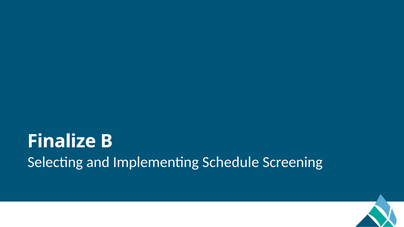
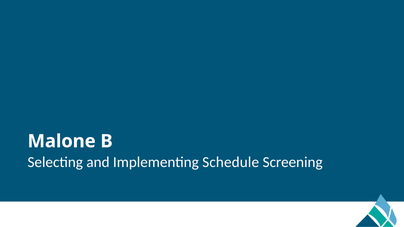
Finalize: Finalize -> Malone (62, 141)
